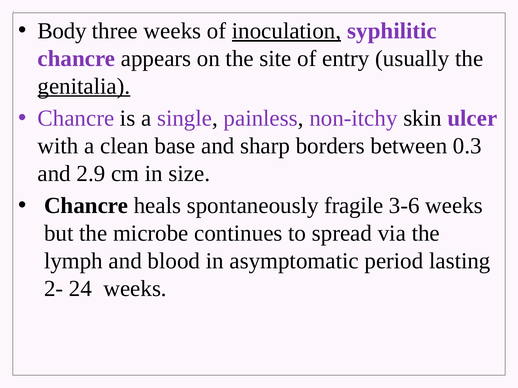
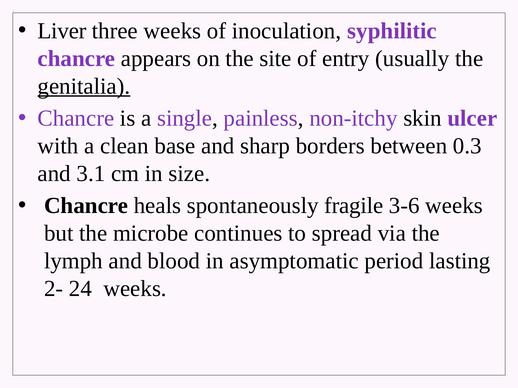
Body: Body -> Liver (62, 31)
inoculation underline: present -> none (287, 31)
2.9: 2.9 -> 3.1 (91, 174)
